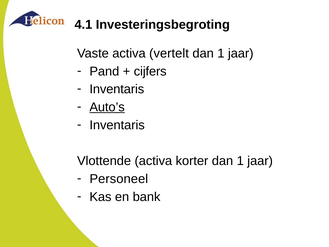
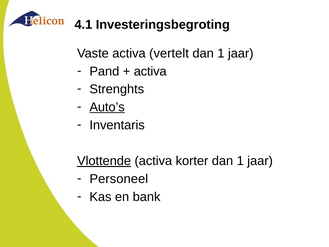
cijfers: cijfers -> activa (150, 71)
Inventaris: Inventaris -> Strenghts (117, 89)
Vlottende underline: none -> present (104, 161)
